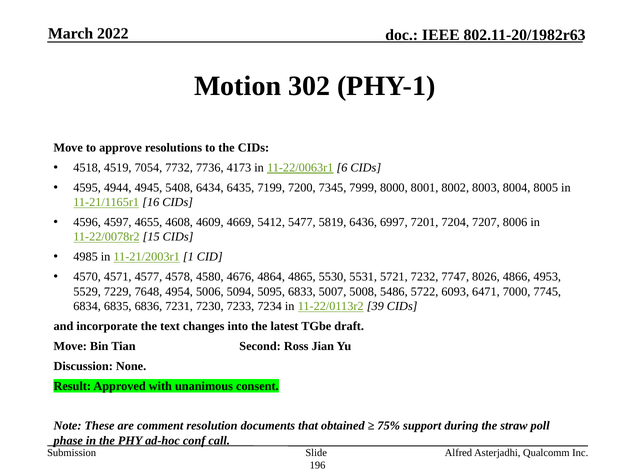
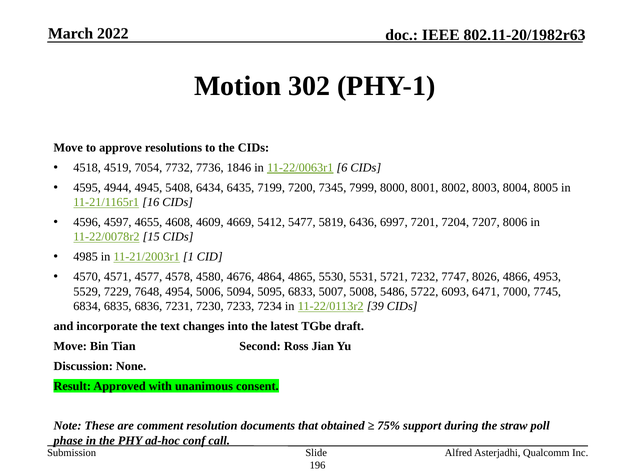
4173: 4173 -> 1846 (239, 168)
